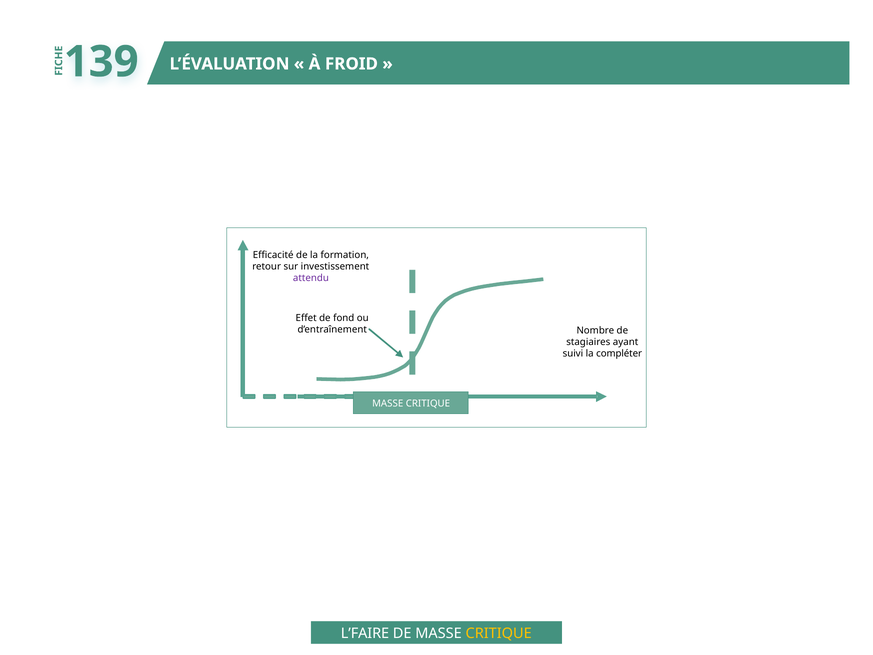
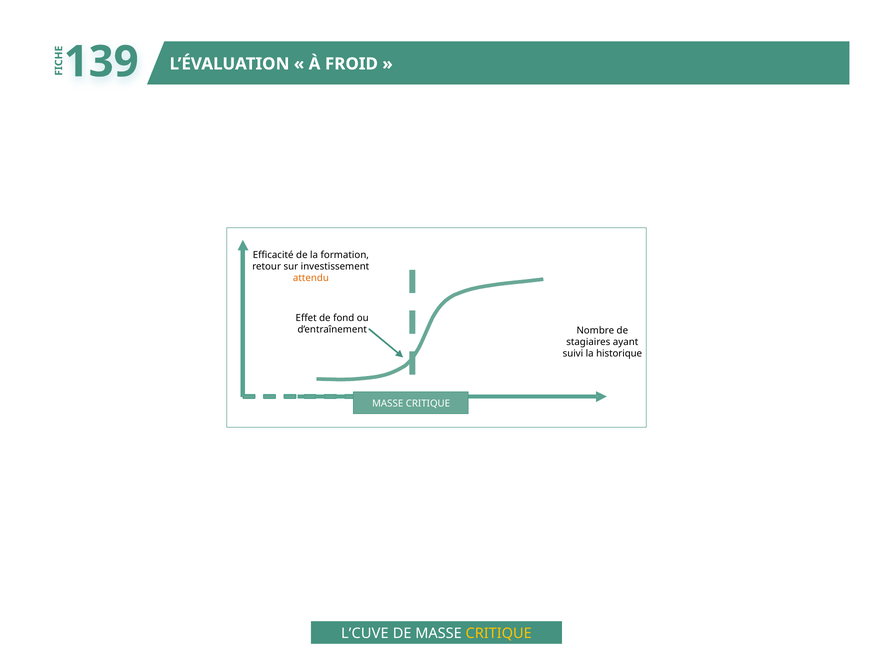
attendu colour: purple -> orange (311, 278)
compléter: compléter -> historique (619, 354)
L’FAIRE: L’FAIRE -> L’CUVE (365, 633)
